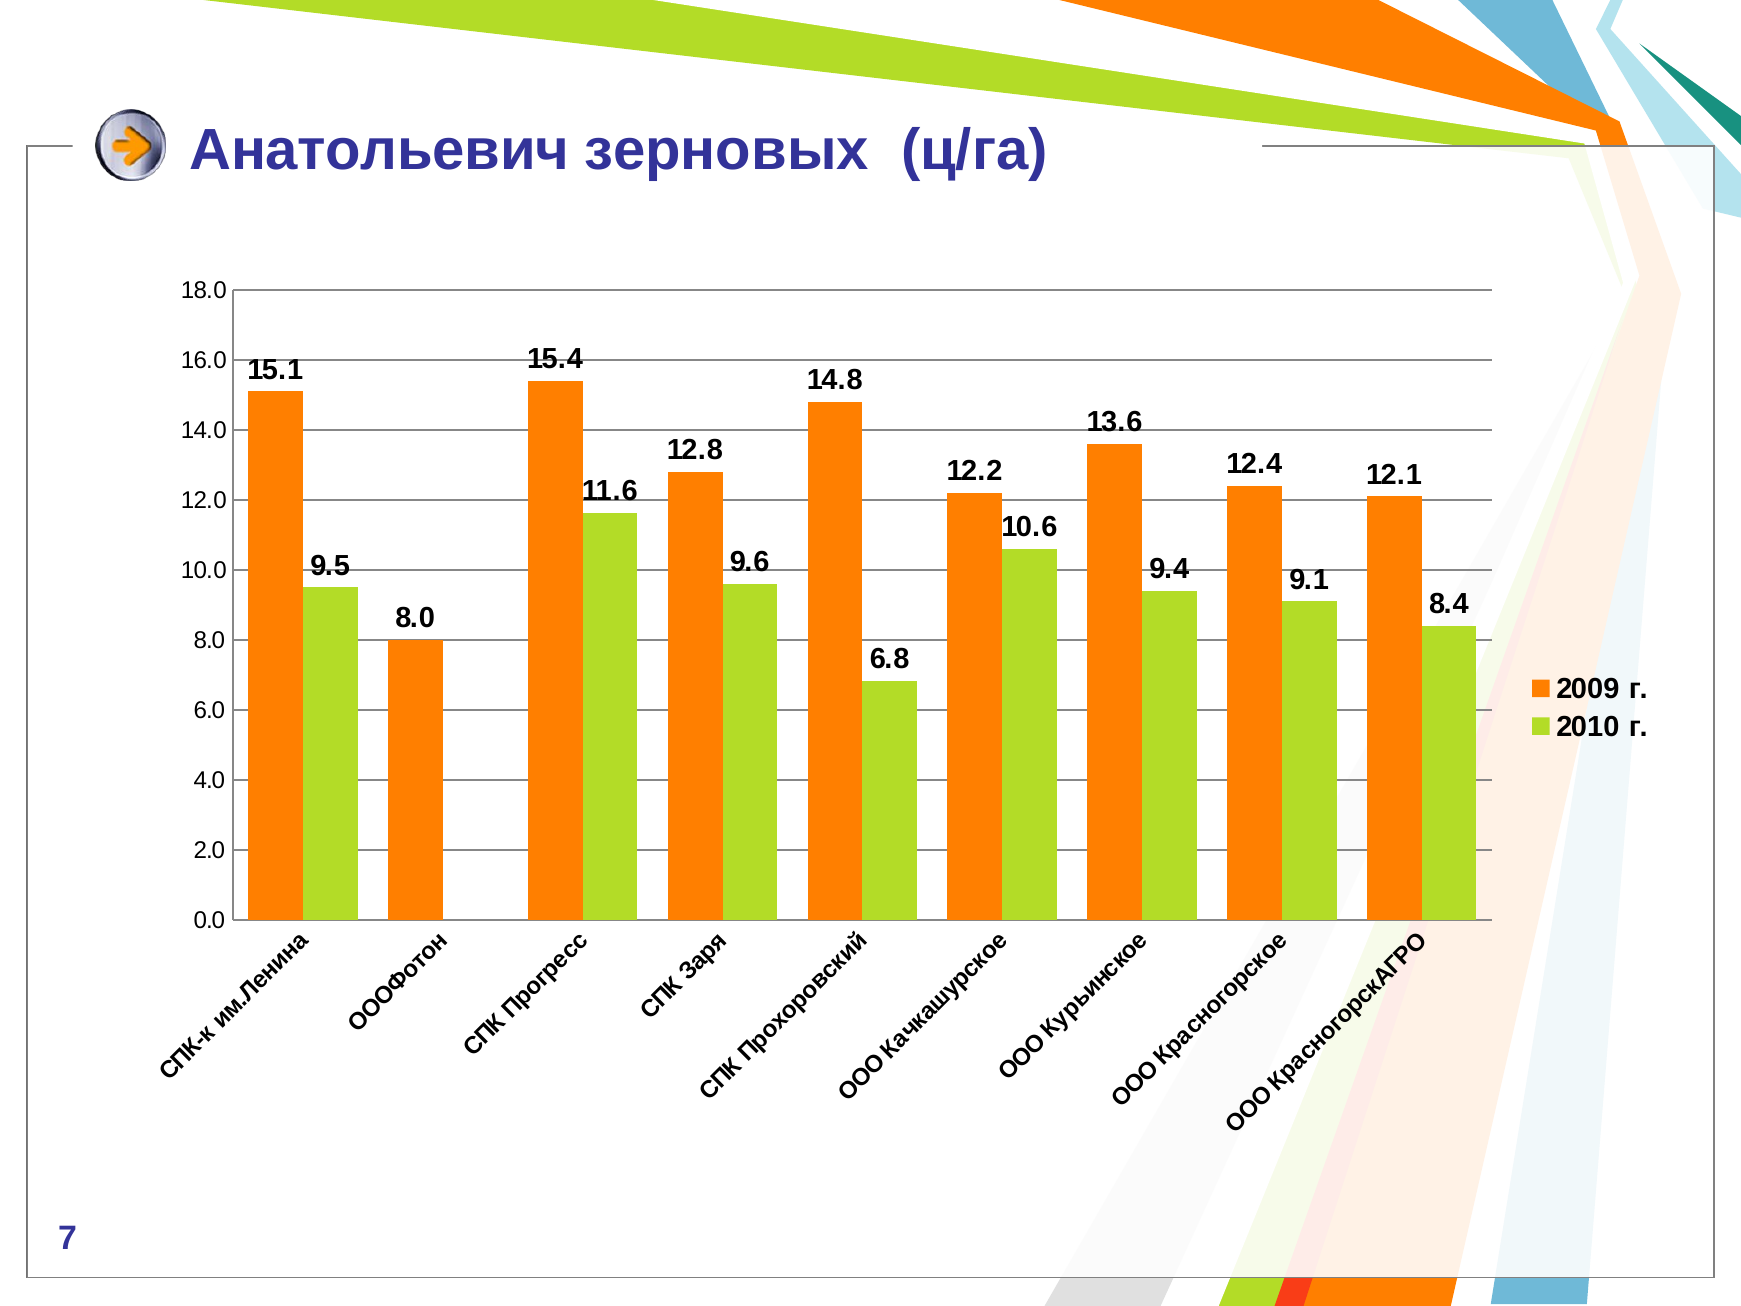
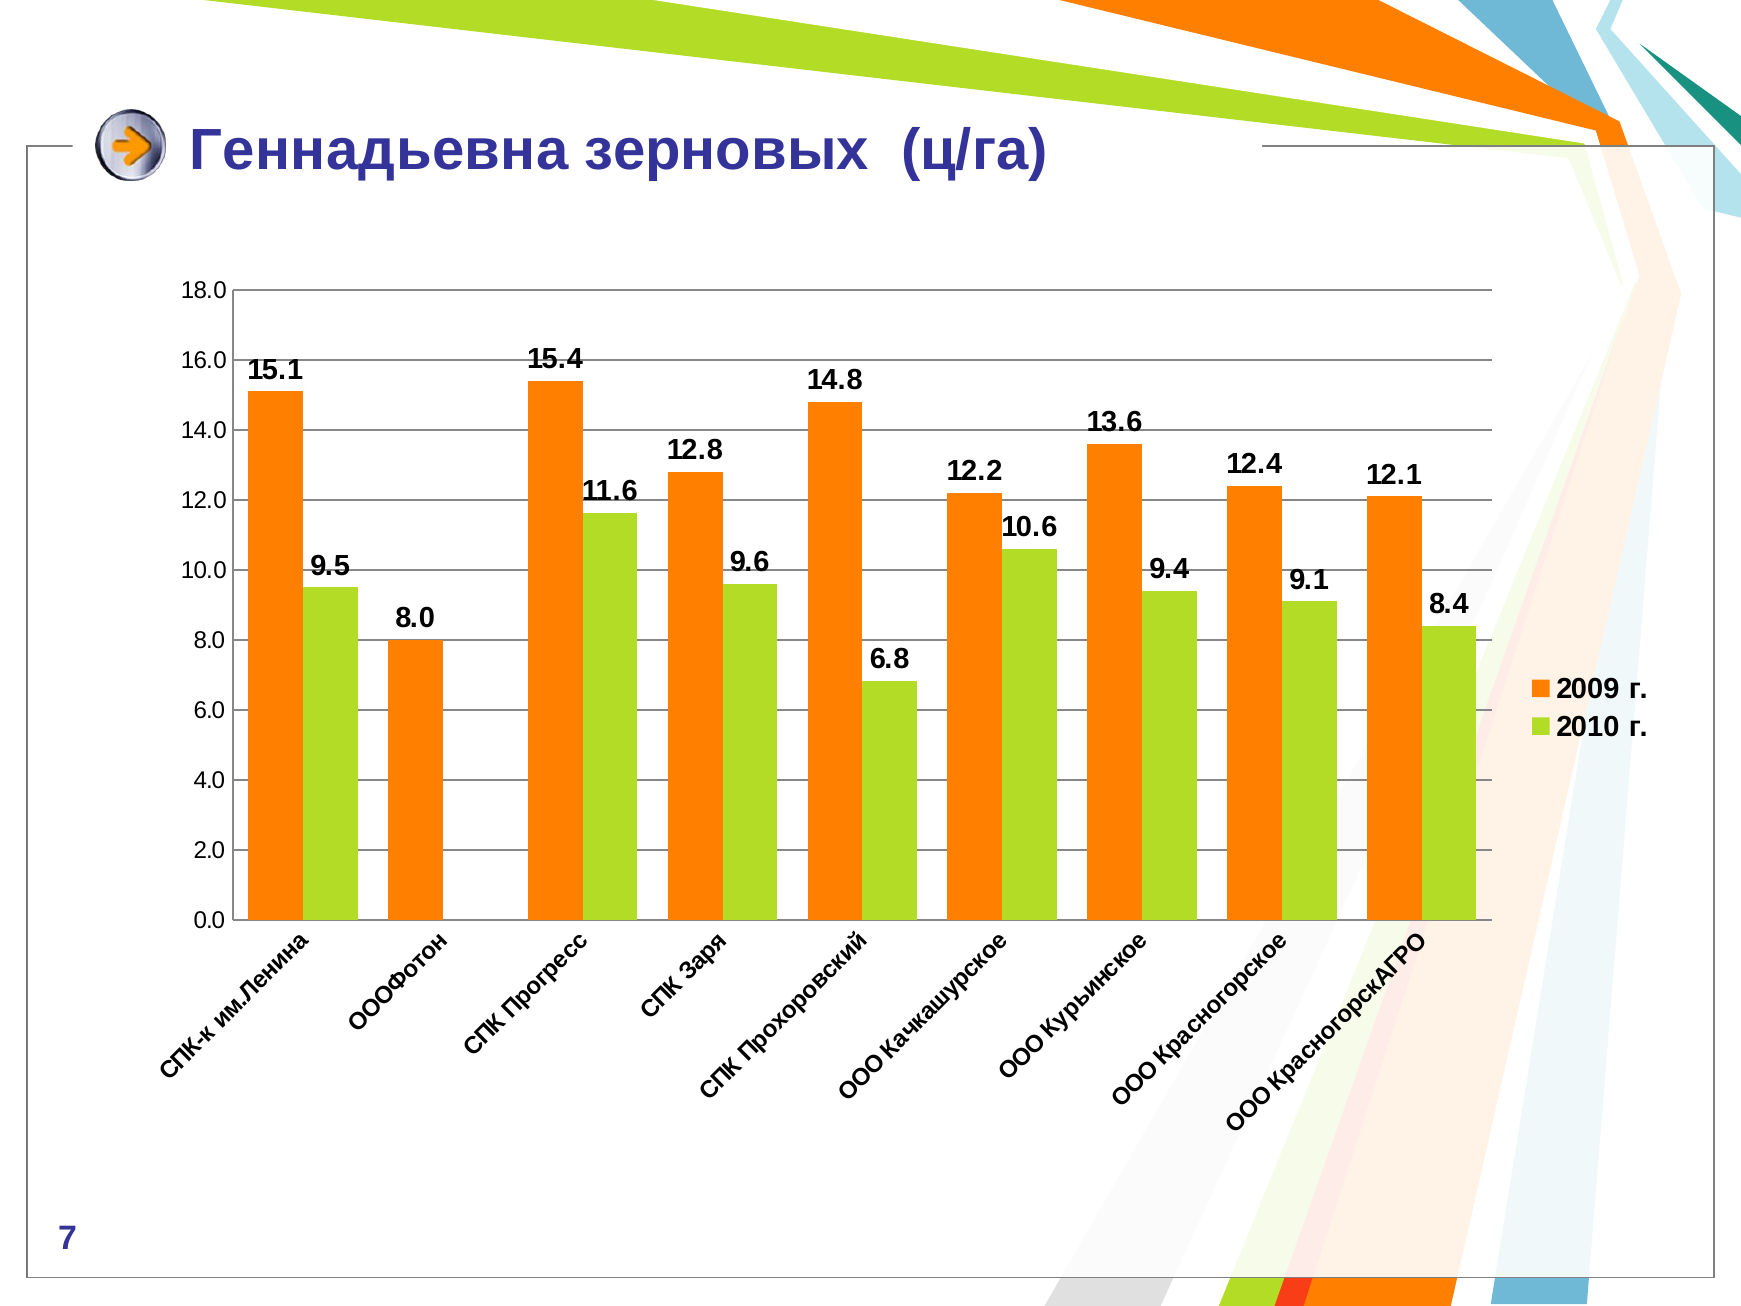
Анатольевич: Анатольевич -> Геннадьевна (379, 151)
